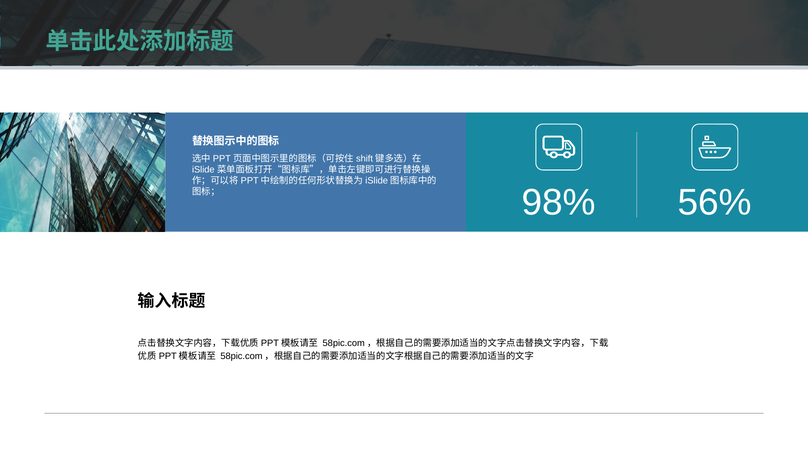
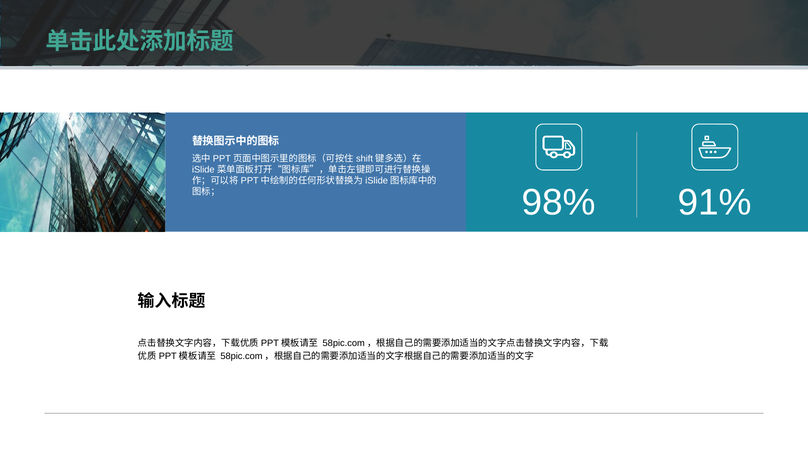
56%: 56% -> 91% (715, 203)
